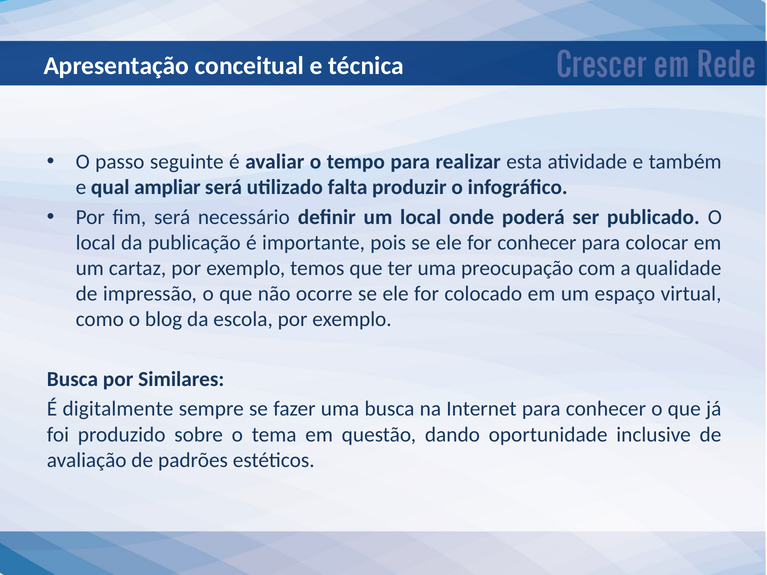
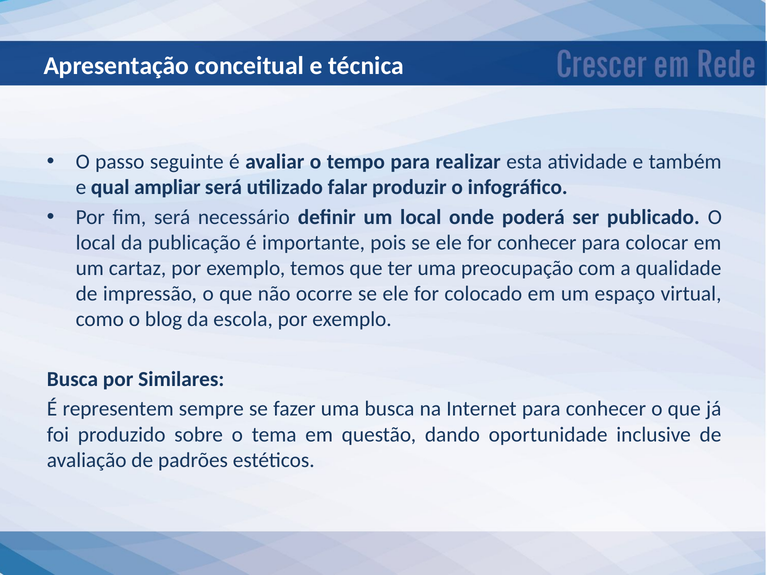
falta: falta -> falar (348, 187)
digitalmente: digitalmente -> representem (118, 409)
